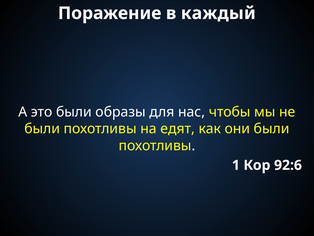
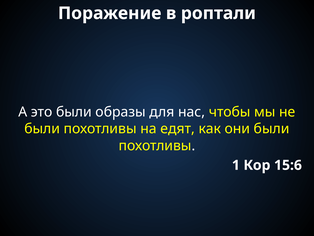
каждый: каждый -> роптали (218, 13)
92:6: 92:6 -> 15:6 (288, 165)
